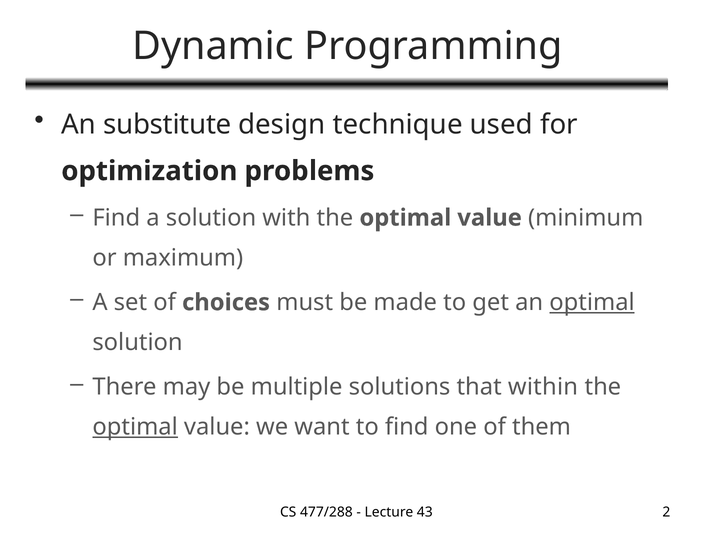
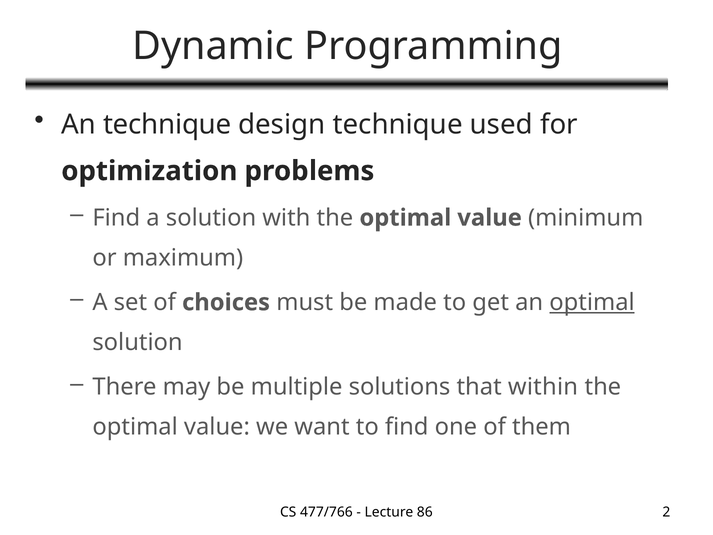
An substitute: substitute -> technique (167, 124)
optimal underline: present -> none (135, 427)
477/288: 477/288 -> 477/766 (326, 512)
43: 43 -> 86 (425, 512)
